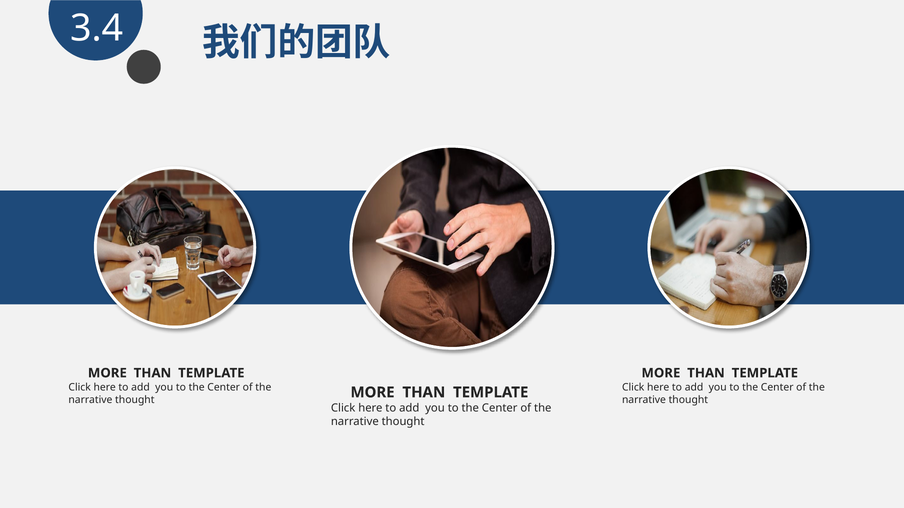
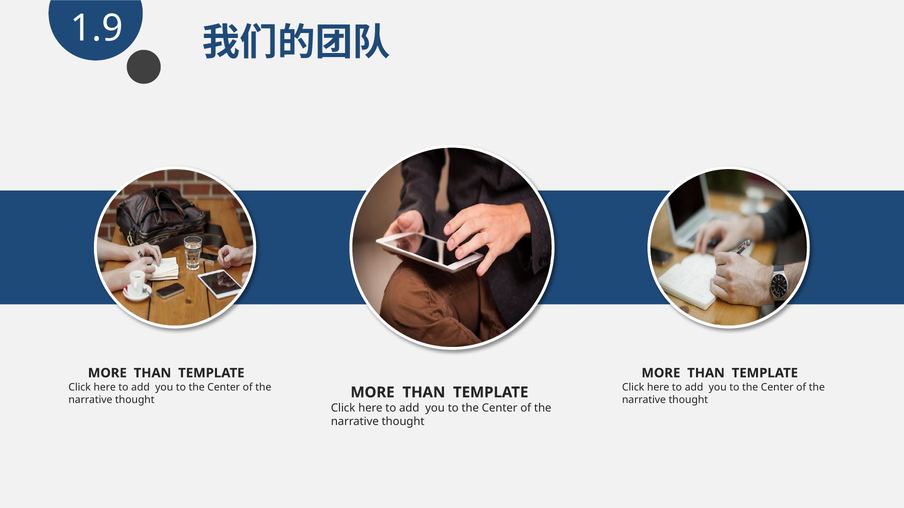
3.4: 3.4 -> 1.9 (97, 28)
